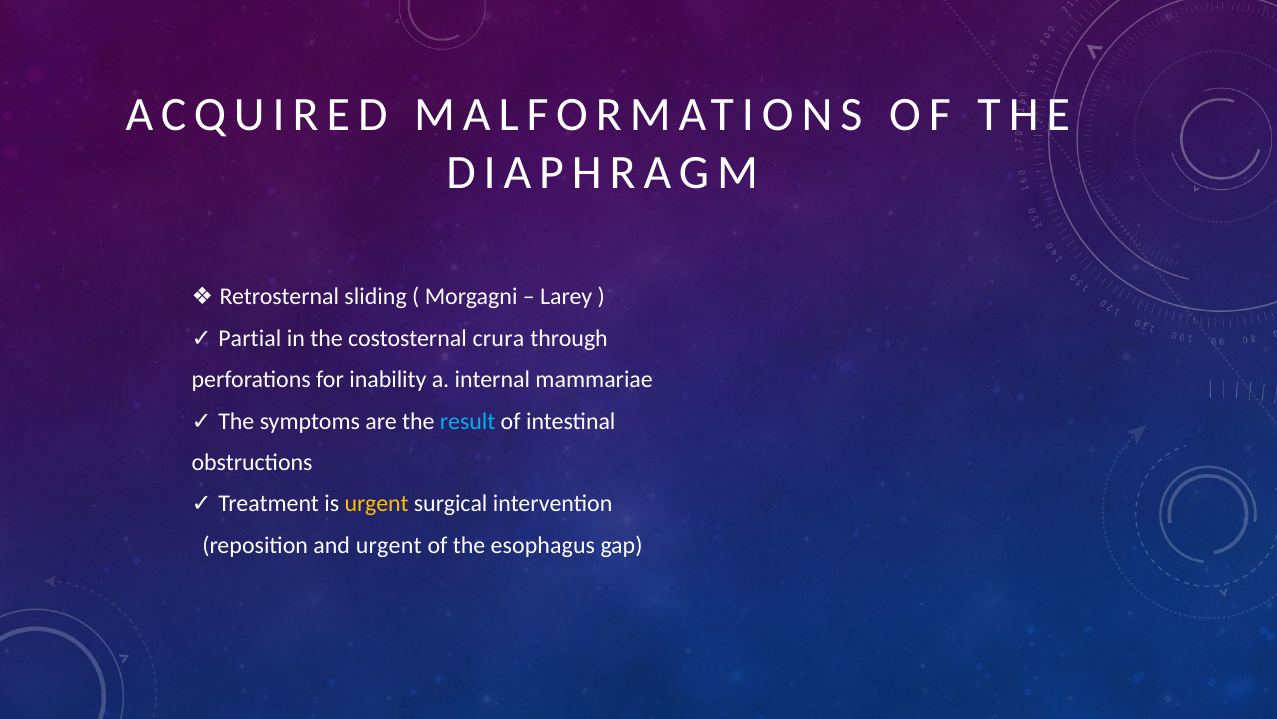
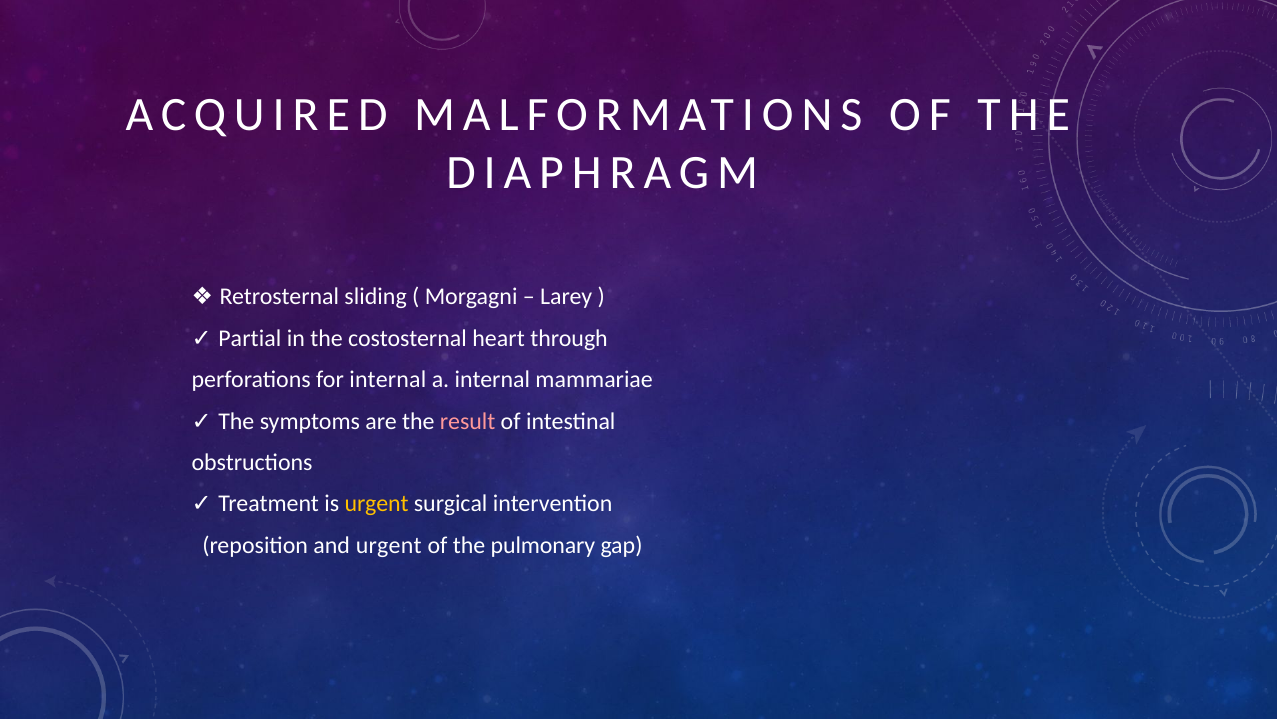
crura: crura -> heart (499, 338)
for inability: inability -> internal (388, 379)
result colour: light blue -> pink (468, 421)
esophagus: esophagus -> pulmonary (543, 545)
